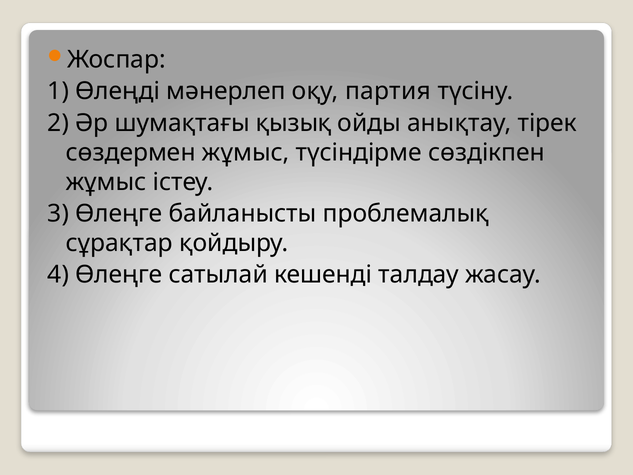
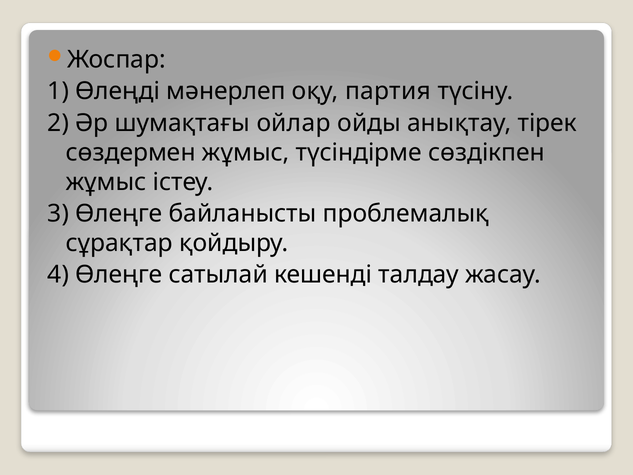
қызық: қызық -> ойлар (294, 123)
